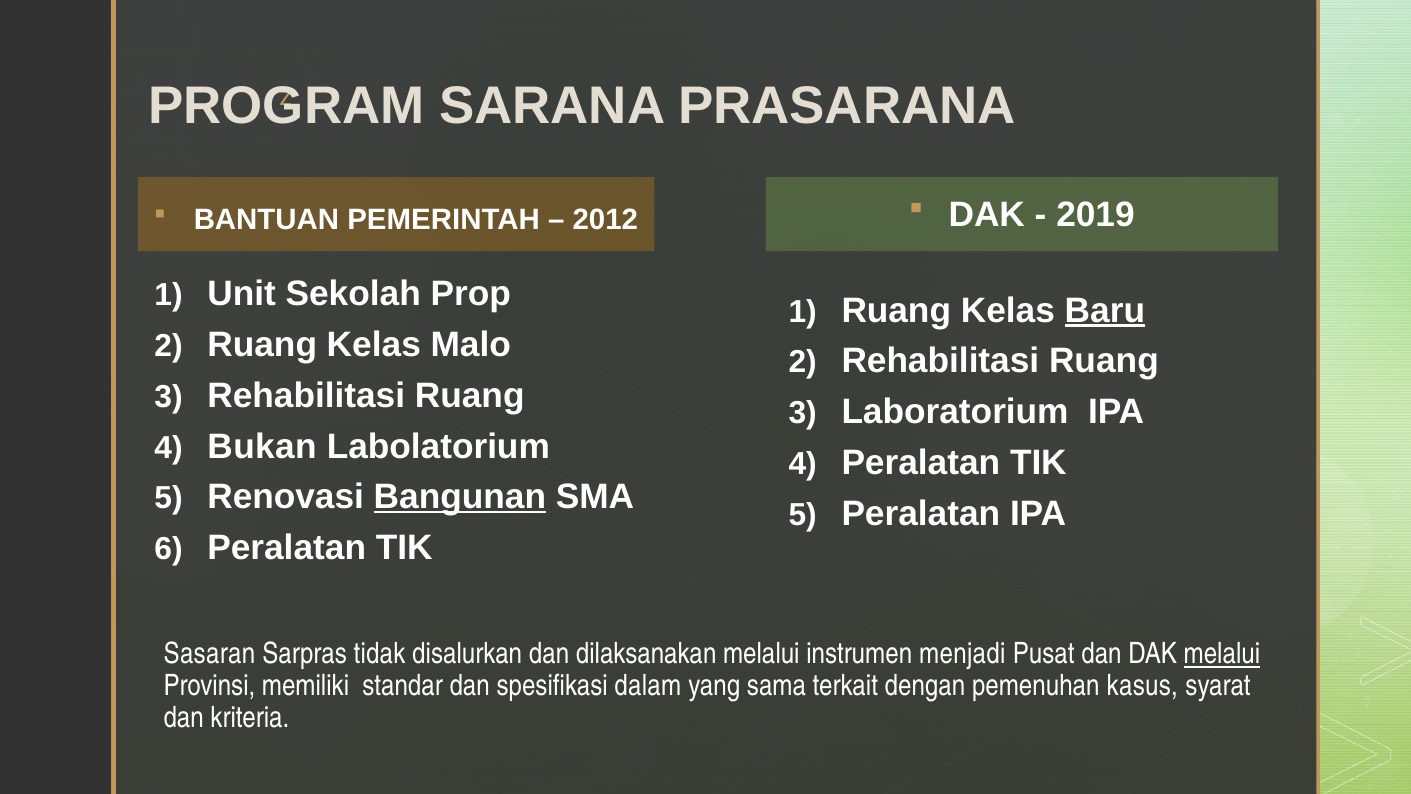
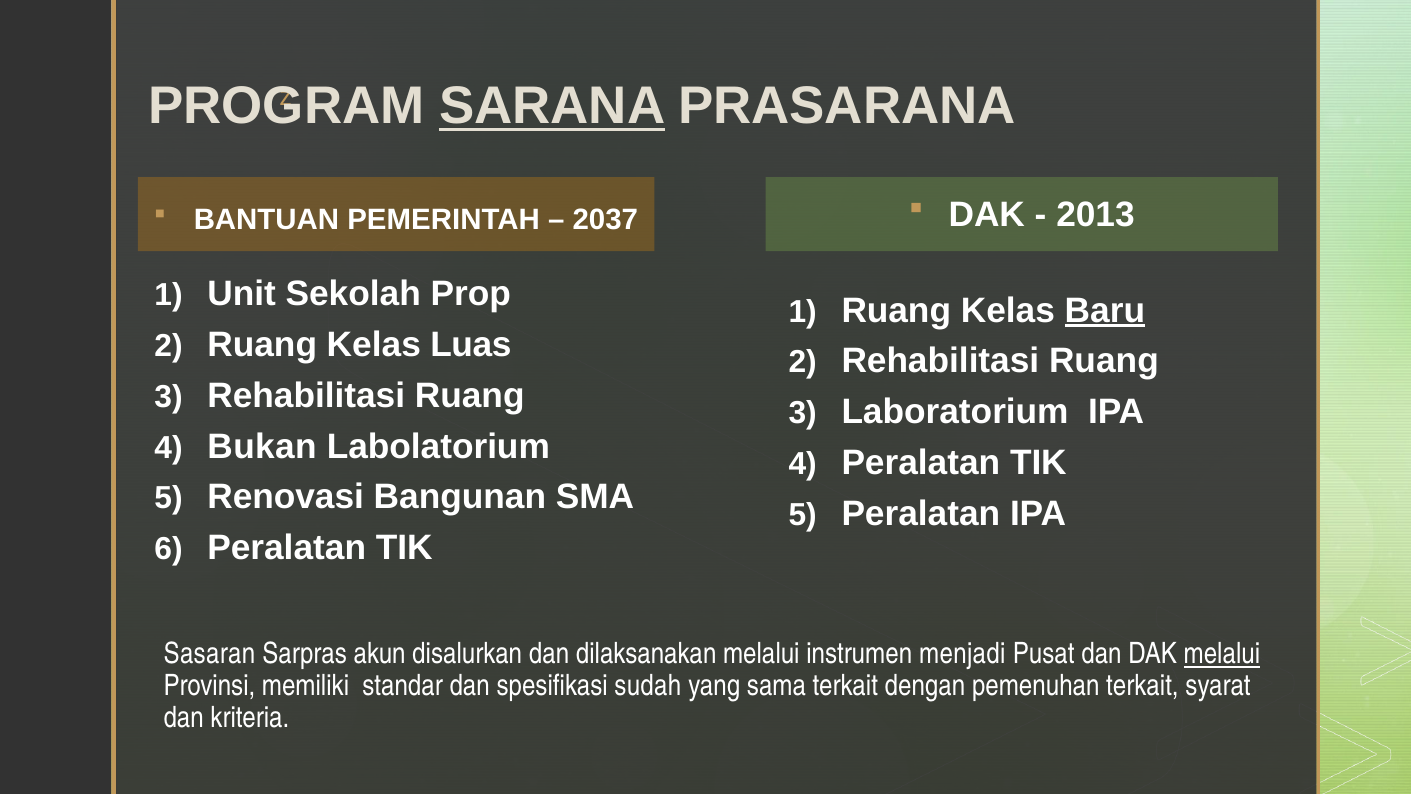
SARANA underline: none -> present (552, 106)
2019: 2019 -> 2013 (1095, 214)
2012: 2012 -> 2037 (605, 220)
Malo: Malo -> Luas (471, 345)
Bangunan underline: present -> none (460, 497)
tidak: tidak -> akun (380, 654)
dalam: dalam -> sudah (648, 686)
pemenuhan kasus: kasus -> terkait (1142, 686)
